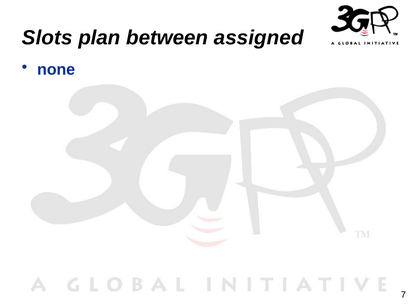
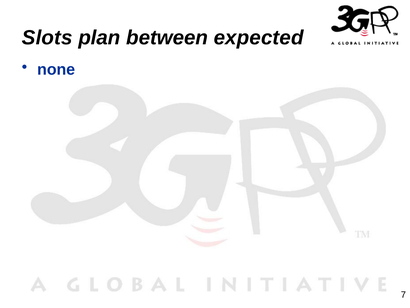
assigned: assigned -> expected (259, 38)
